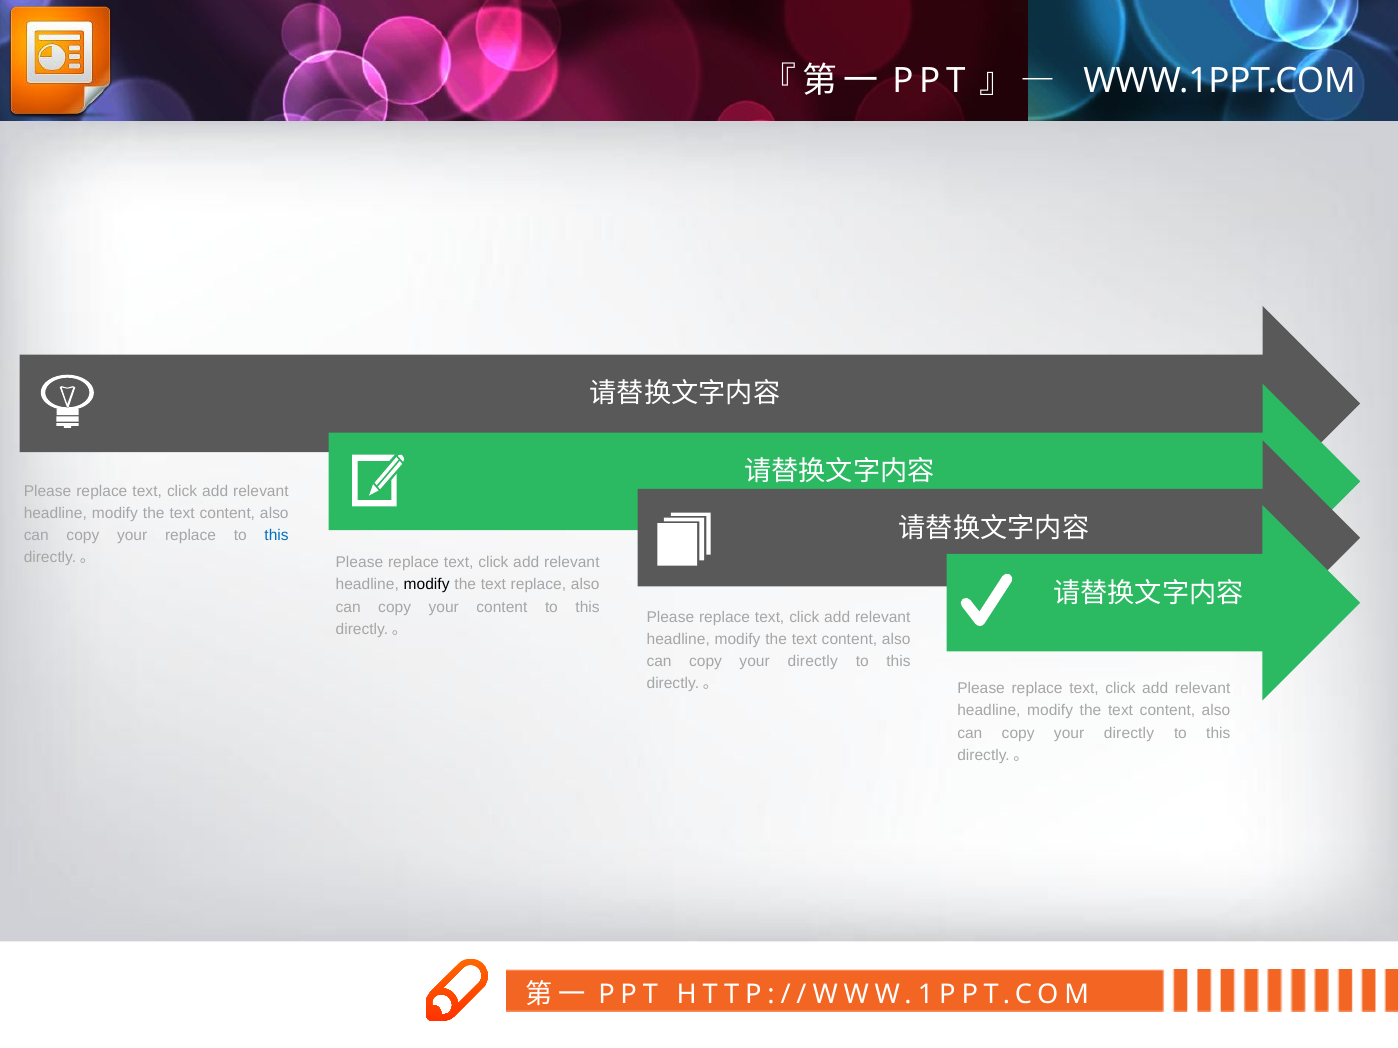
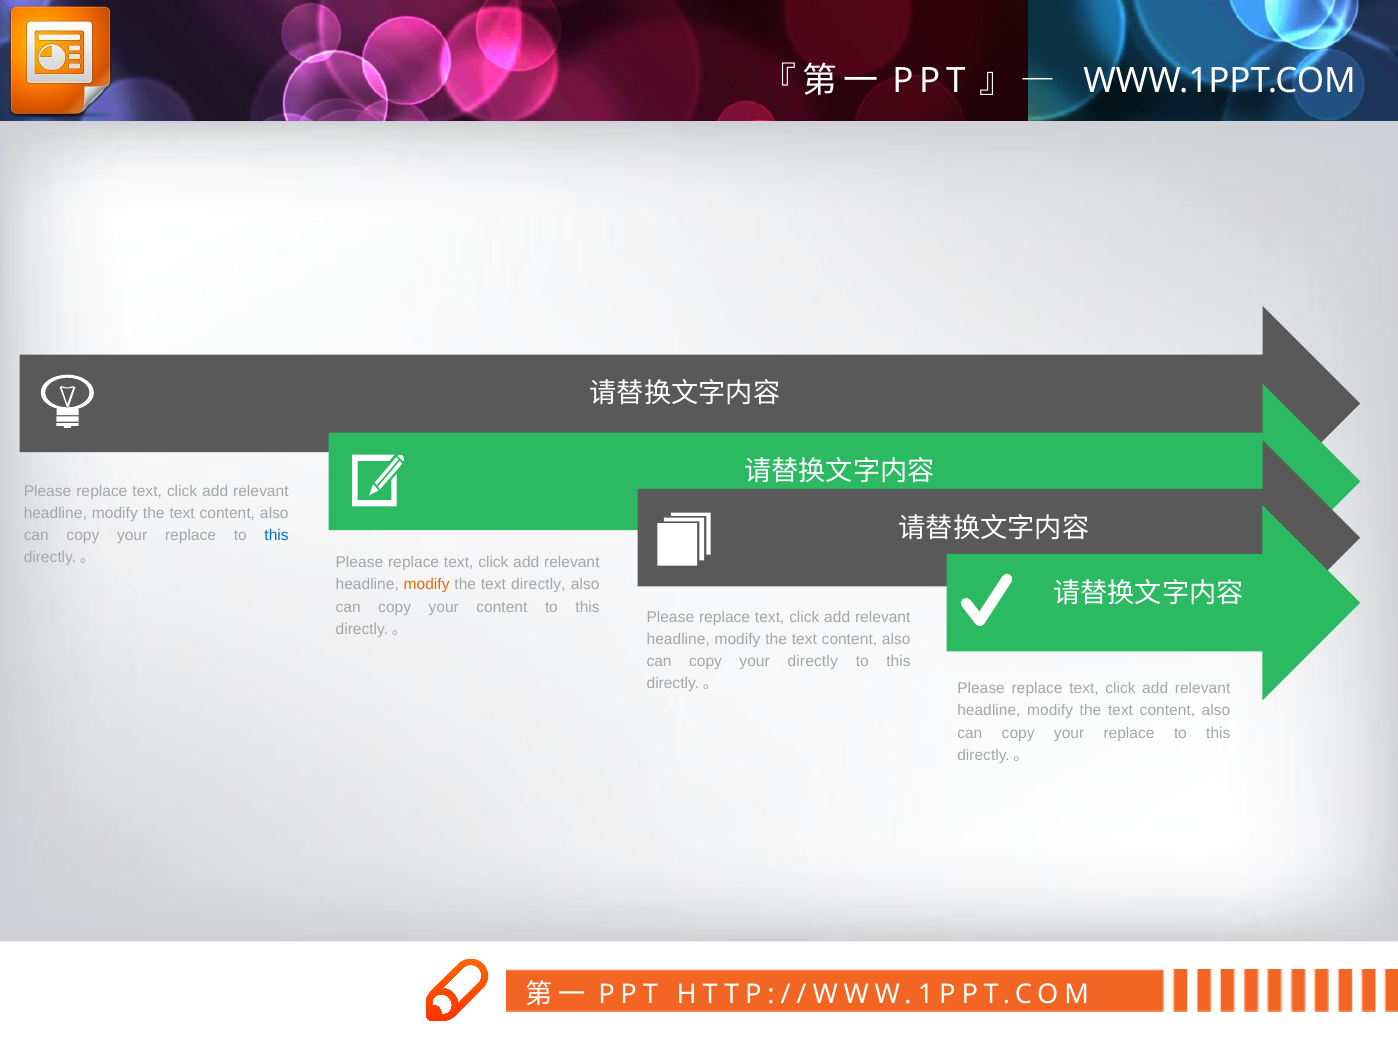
modify colour: black -> orange (427, 585)
text replace: replace -> directly (538, 585)
directly: directly -> replace (1129, 733)
